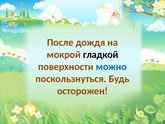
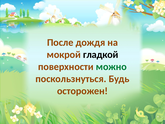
можно colour: blue -> green (111, 67)
